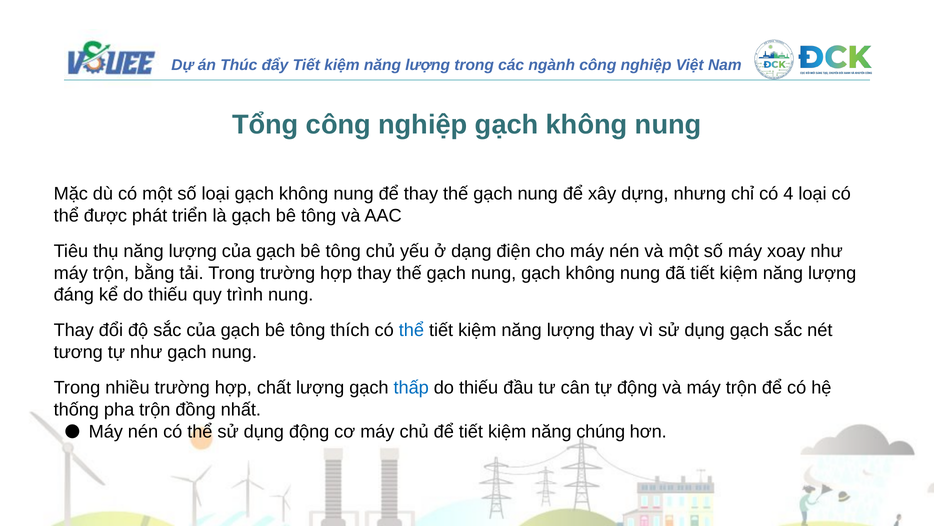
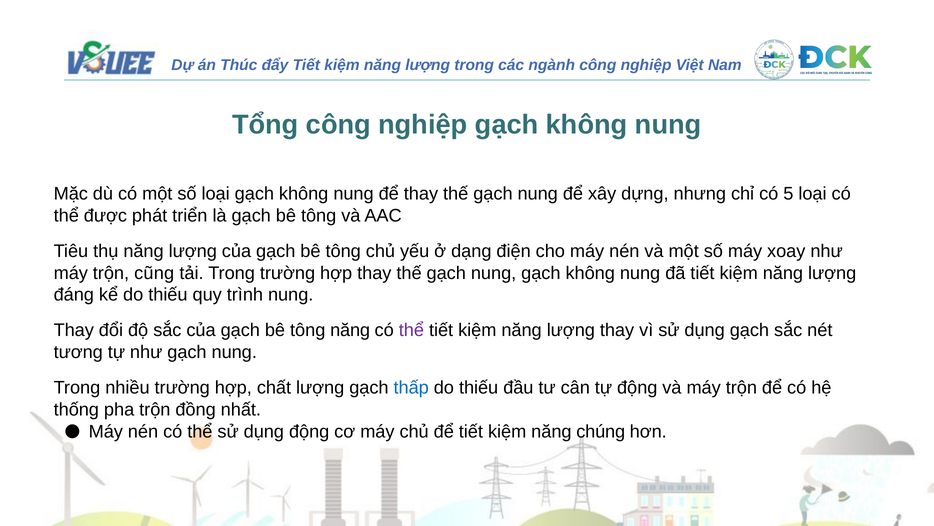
4: 4 -> 5 (788, 194)
bằng: bằng -> cũng (154, 273)
tông thích: thích -> năng (350, 330)
thể colour: blue -> purple (411, 330)
